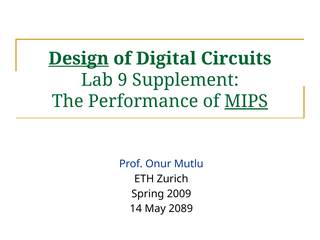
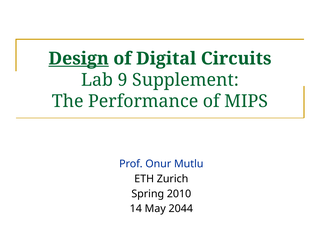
MIPS underline: present -> none (246, 101)
2009: 2009 -> 2010 (179, 194)
2089: 2089 -> 2044 (181, 209)
